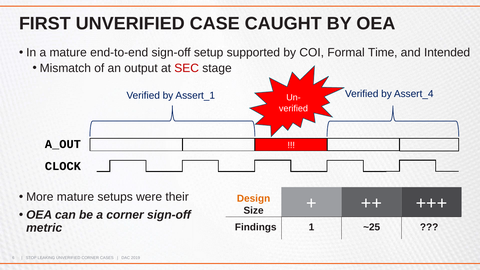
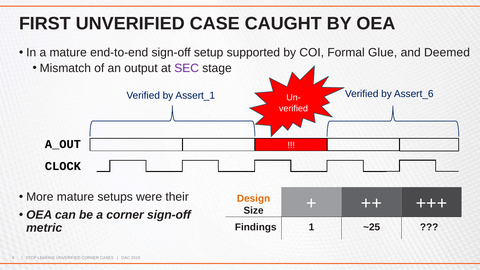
Time: Time -> Glue (383, 53)
Intended: Intended -> Deemed (447, 53)
SEC colour: red -> purple (187, 68)
Assert_4: Assert_4 -> Assert_6 (414, 94)
